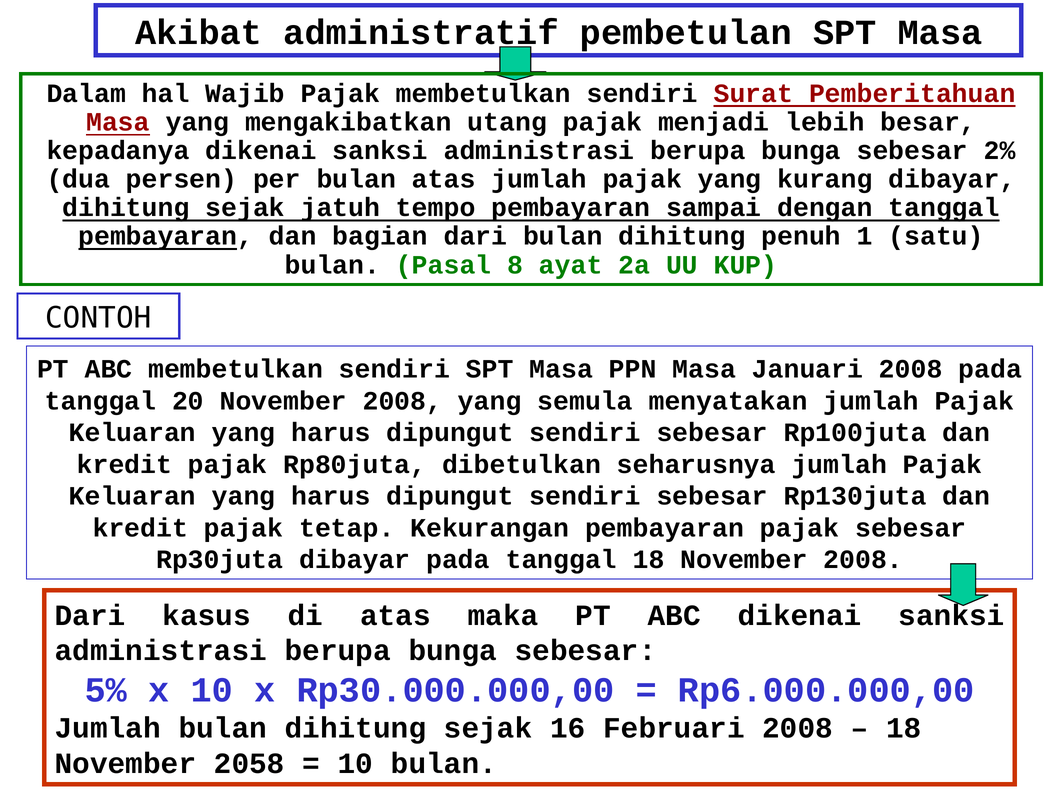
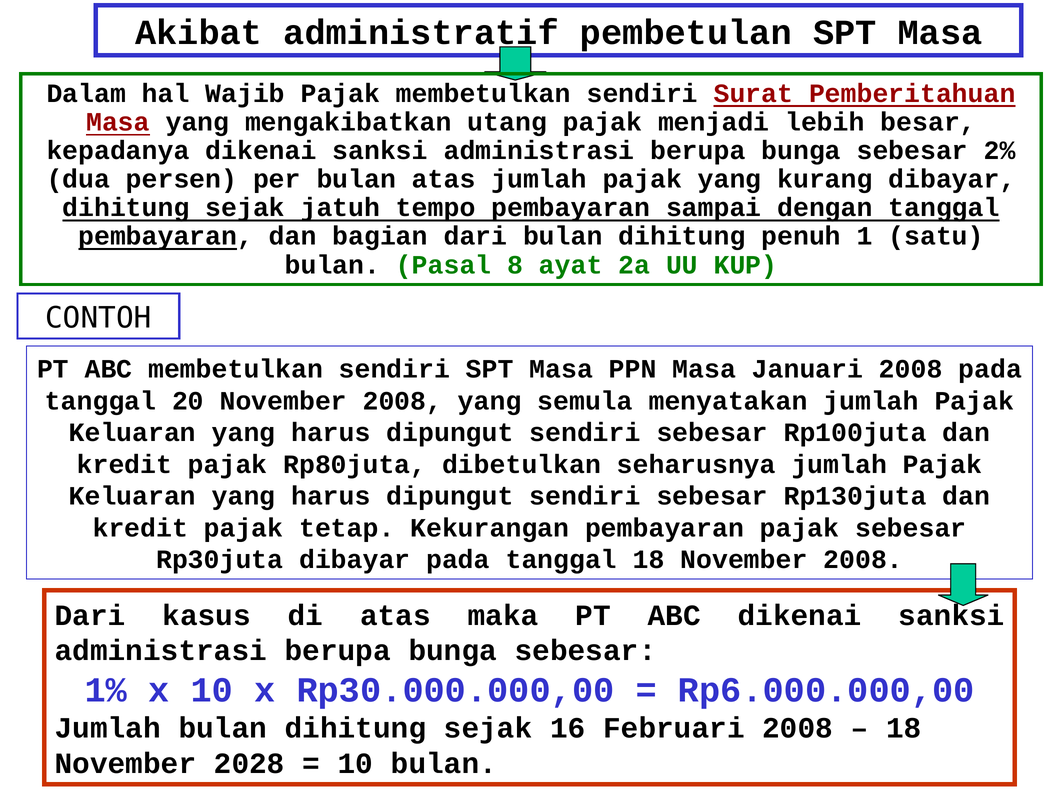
5%: 5% -> 1% (106, 690)
2058: 2058 -> 2028 (249, 764)
